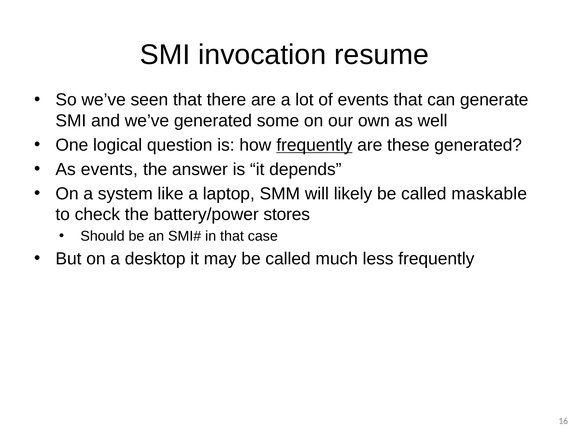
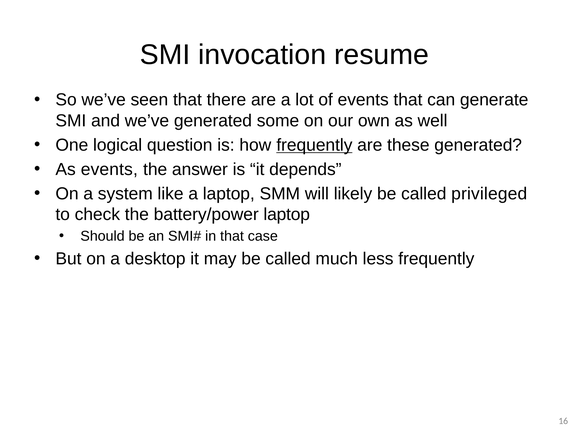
maskable: maskable -> privileged (489, 194)
battery/power stores: stores -> laptop (287, 214)
